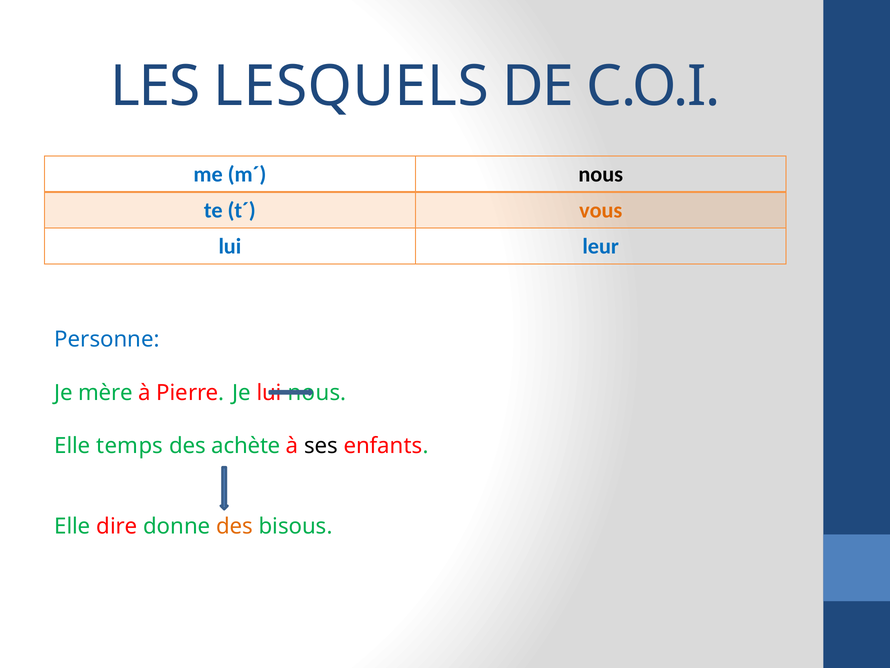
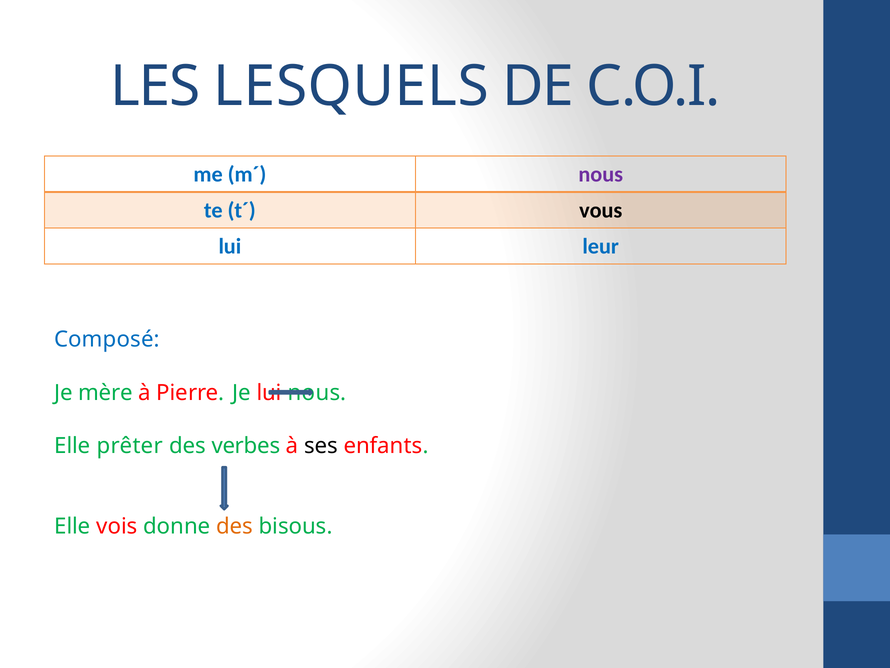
nous colour: black -> purple (601, 174)
vous colour: orange -> black (601, 210)
Personne: Personne -> Composé (107, 339)
temps: temps -> prêter (130, 446)
achète: achète -> verbes (246, 446)
dire: dire -> vois (117, 526)
